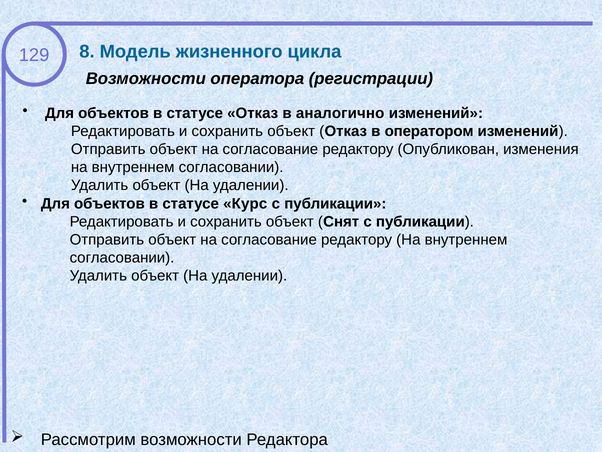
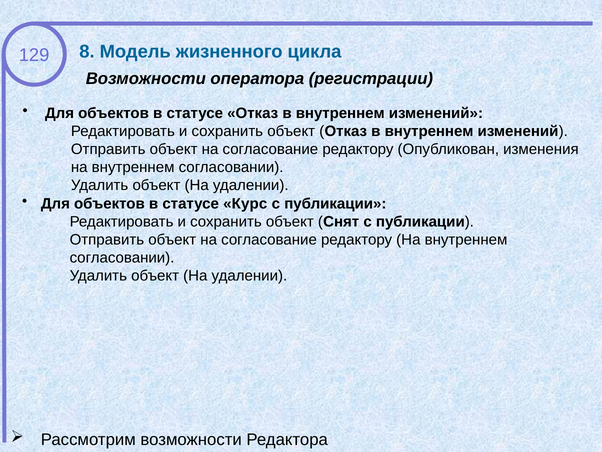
статусе Отказ в аналогично: аналогично -> внутреннем (340, 113)
объект Отказ в оператором: оператором -> внутреннем (429, 131)
